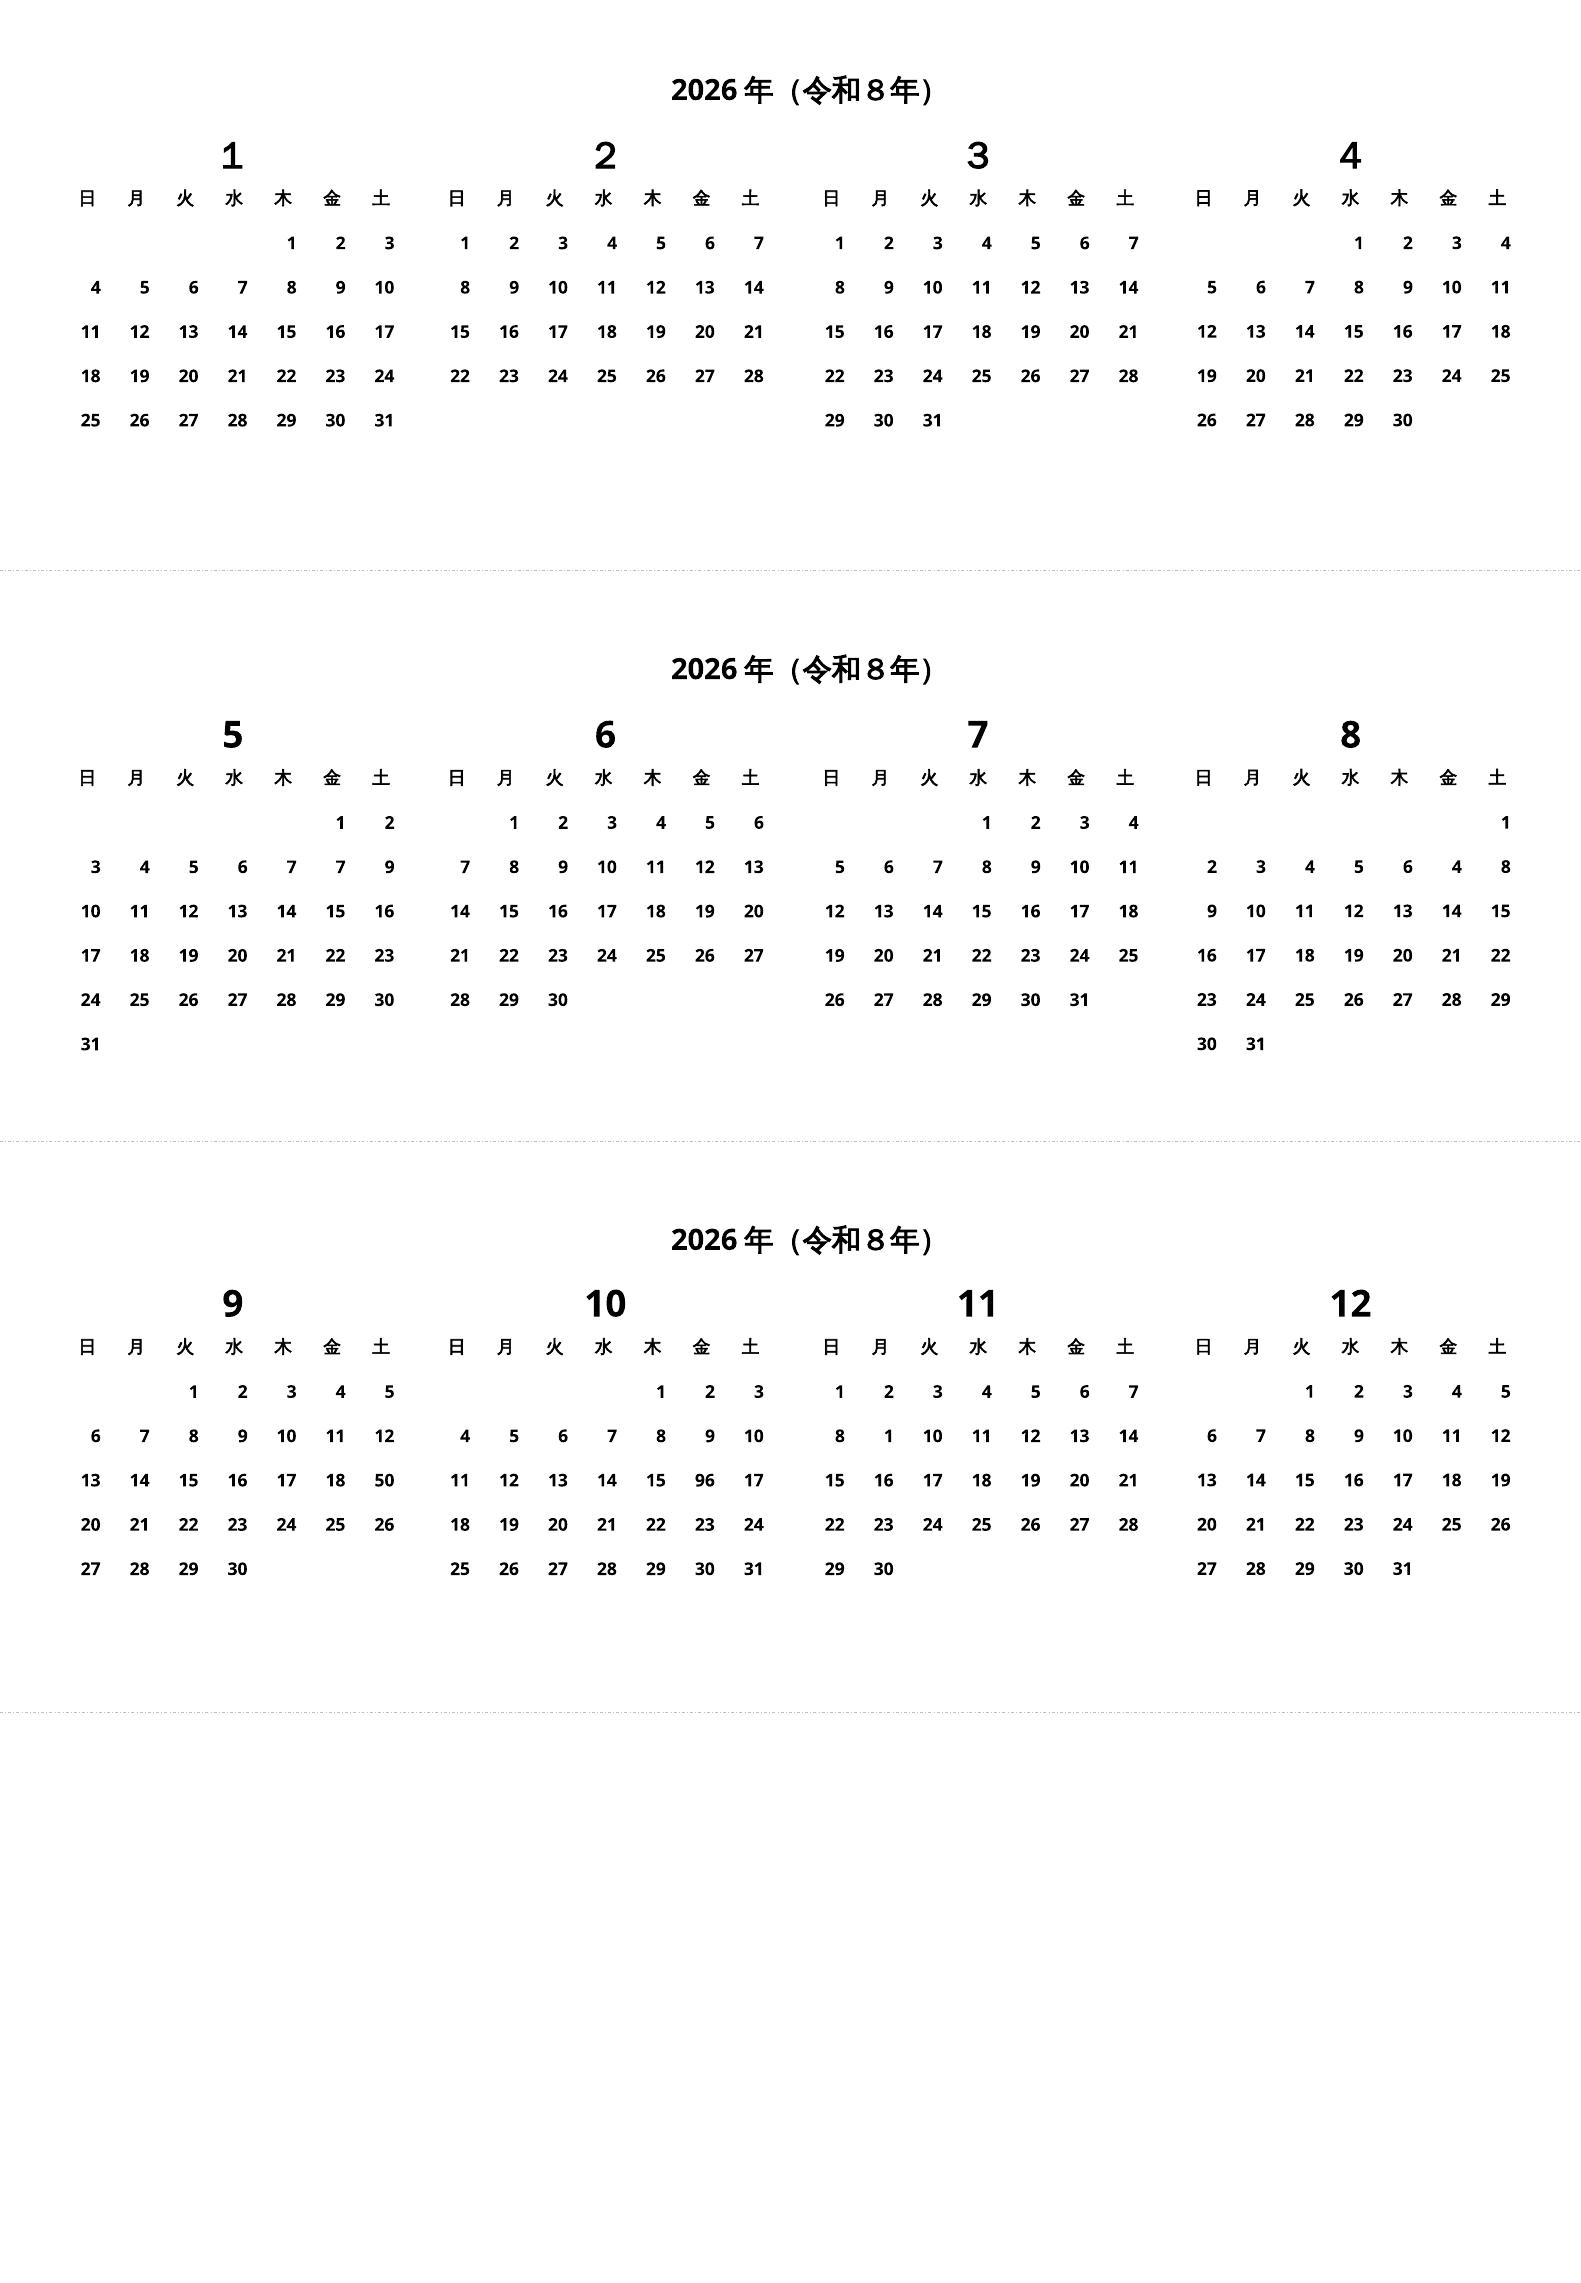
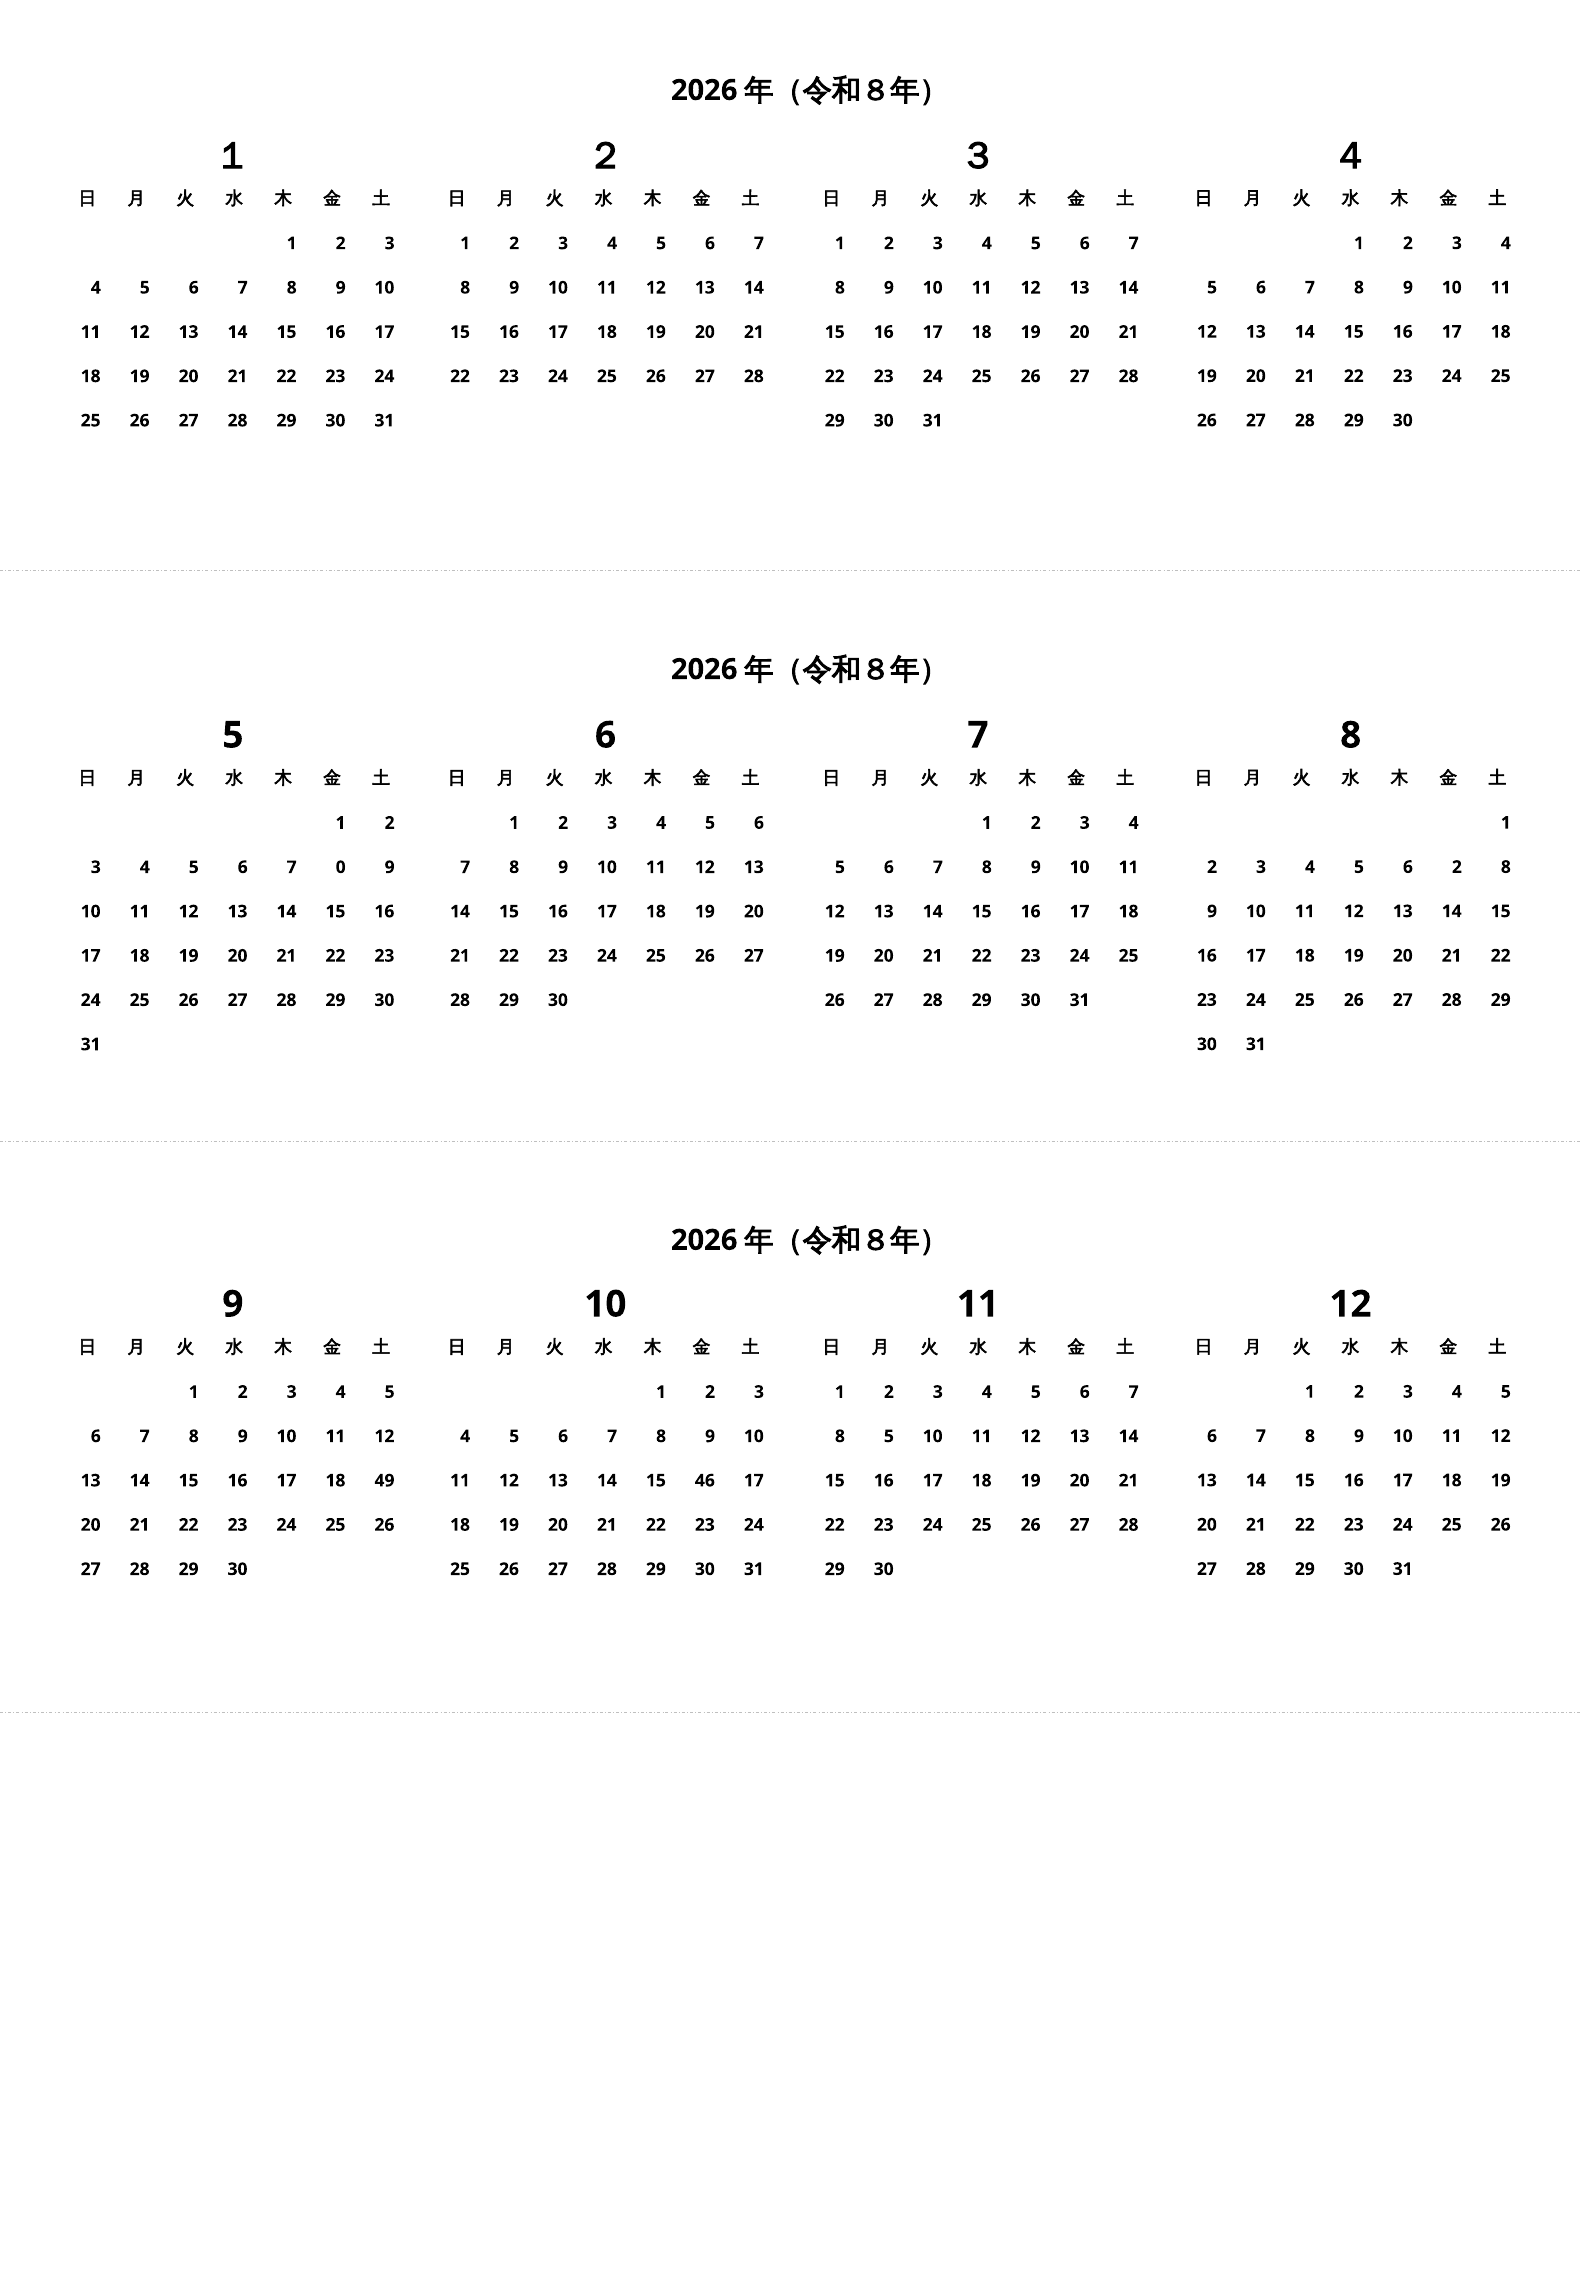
7 7: 7 -> 0 (341, 868)
6 4: 4 -> 2 (1457, 867)
8 1: 1 -> 5 (889, 1437)
50: 50 -> 49 (384, 1481)
96: 96 -> 46 (705, 1481)
